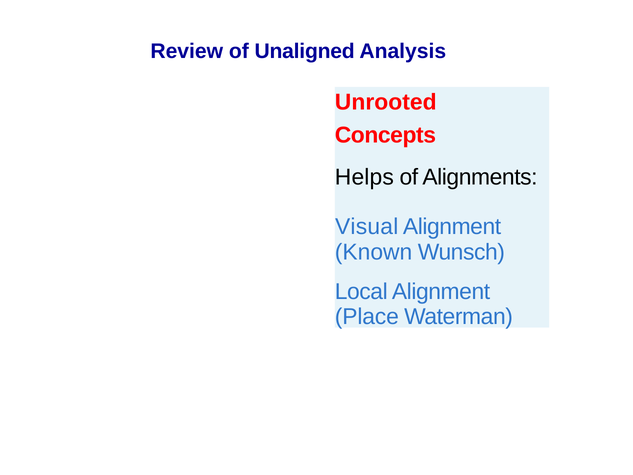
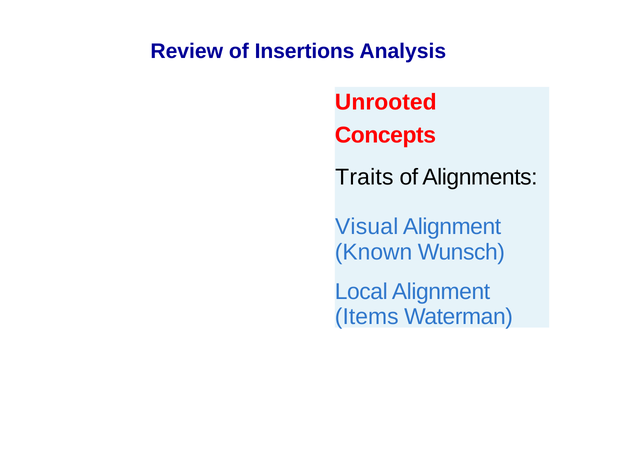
Unaligned: Unaligned -> Insertions (305, 51)
Helps: Helps -> Traits (364, 177)
Place: Place -> Items (367, 317)
